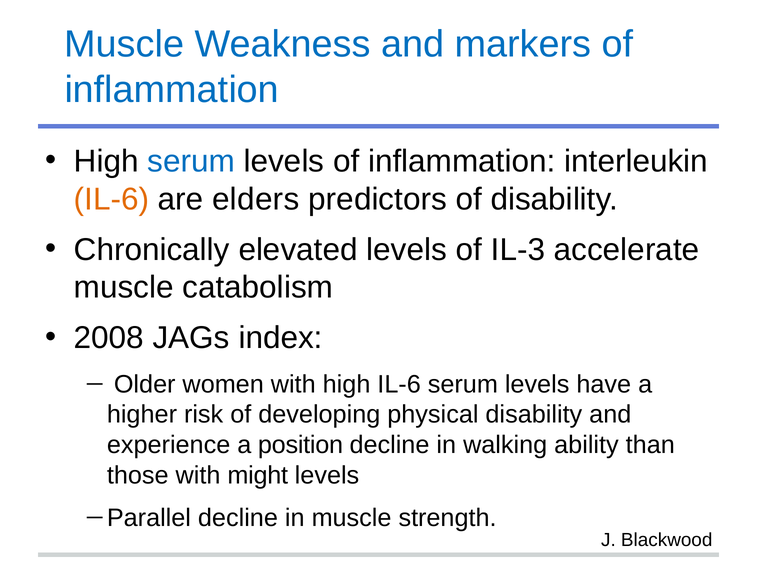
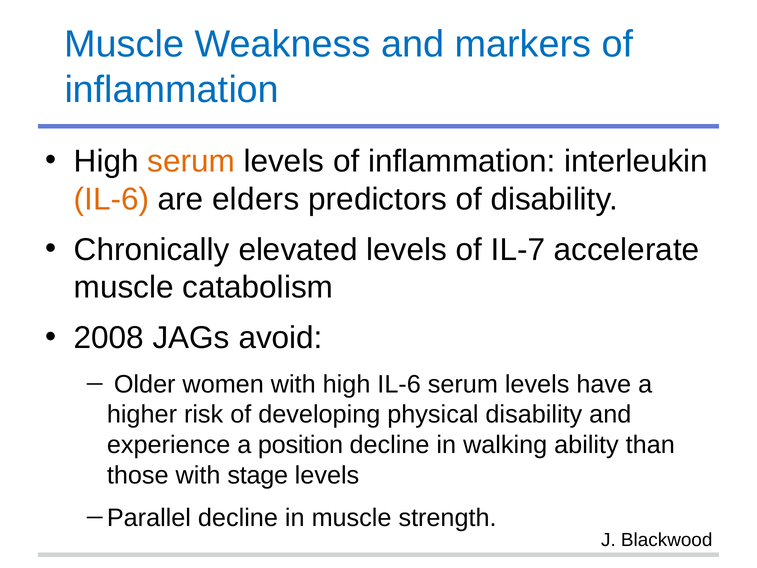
serum colour: blue -> orange (191, 161)
IL-3: IL-3 -> IL-7 (518, 250)
index: index -> avoid (281, 338)
might: might -> stage (258, 475)
